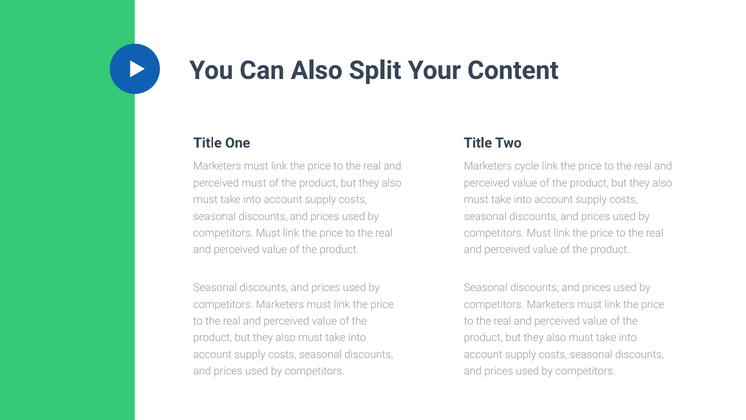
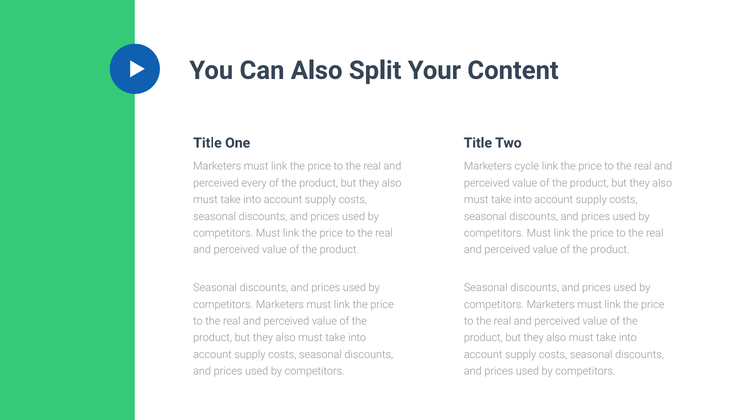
perceived must: must -> every (254, 183)
